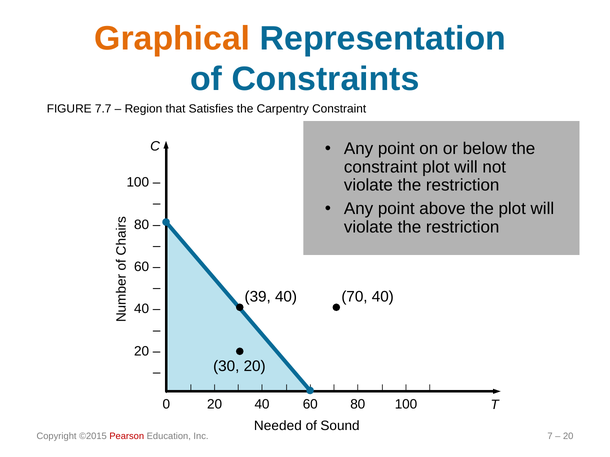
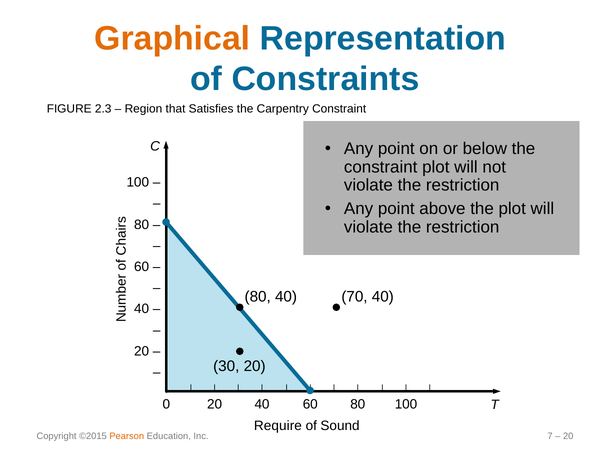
7.7: 7.7 -> 2.3 (103, 109)
39: 39 -> 80 (258, 297)
Needed: Needed -> Require (278, 426)
Pearson colour: red -> orange (127, 437)
